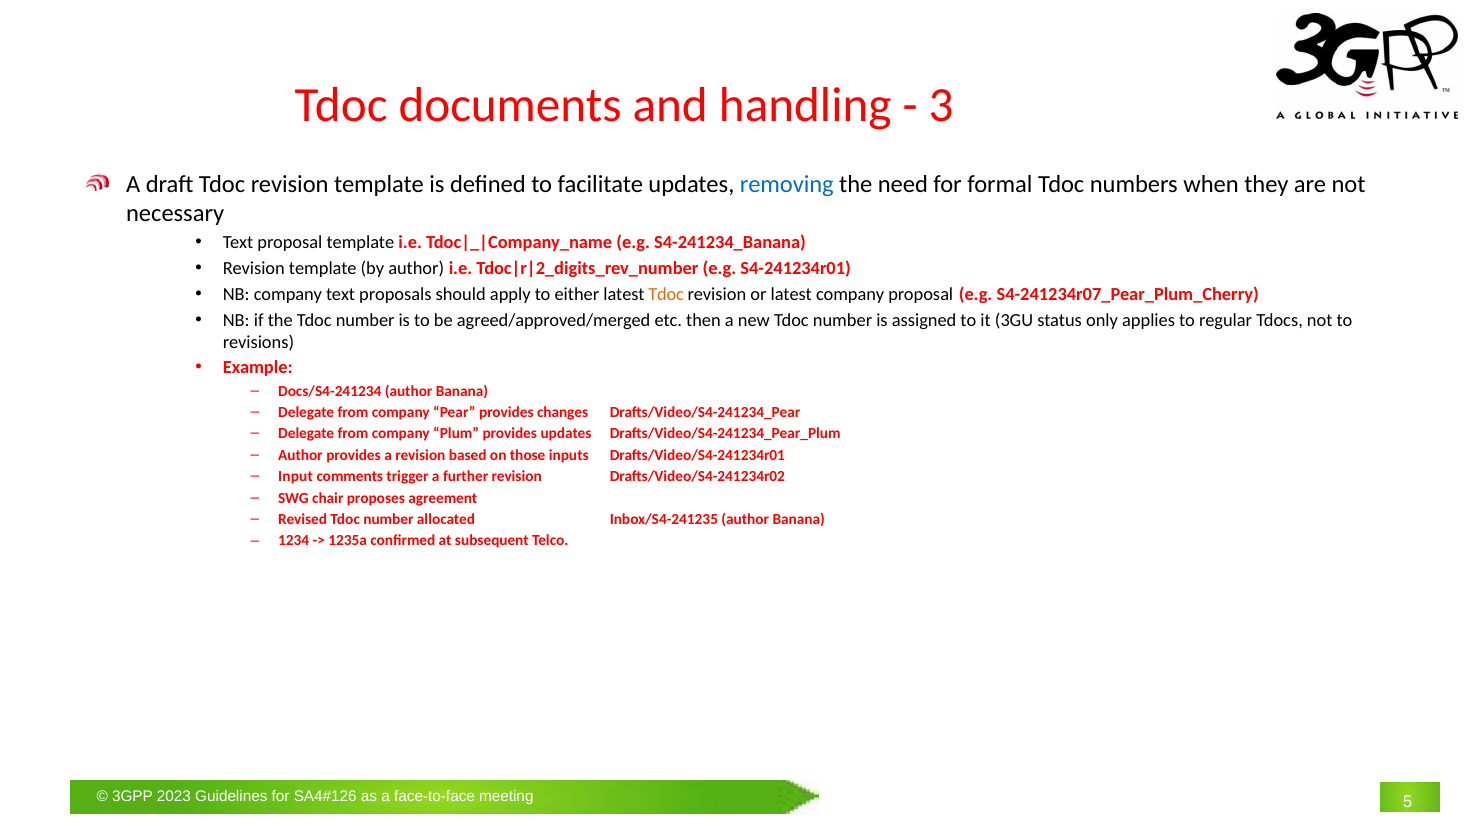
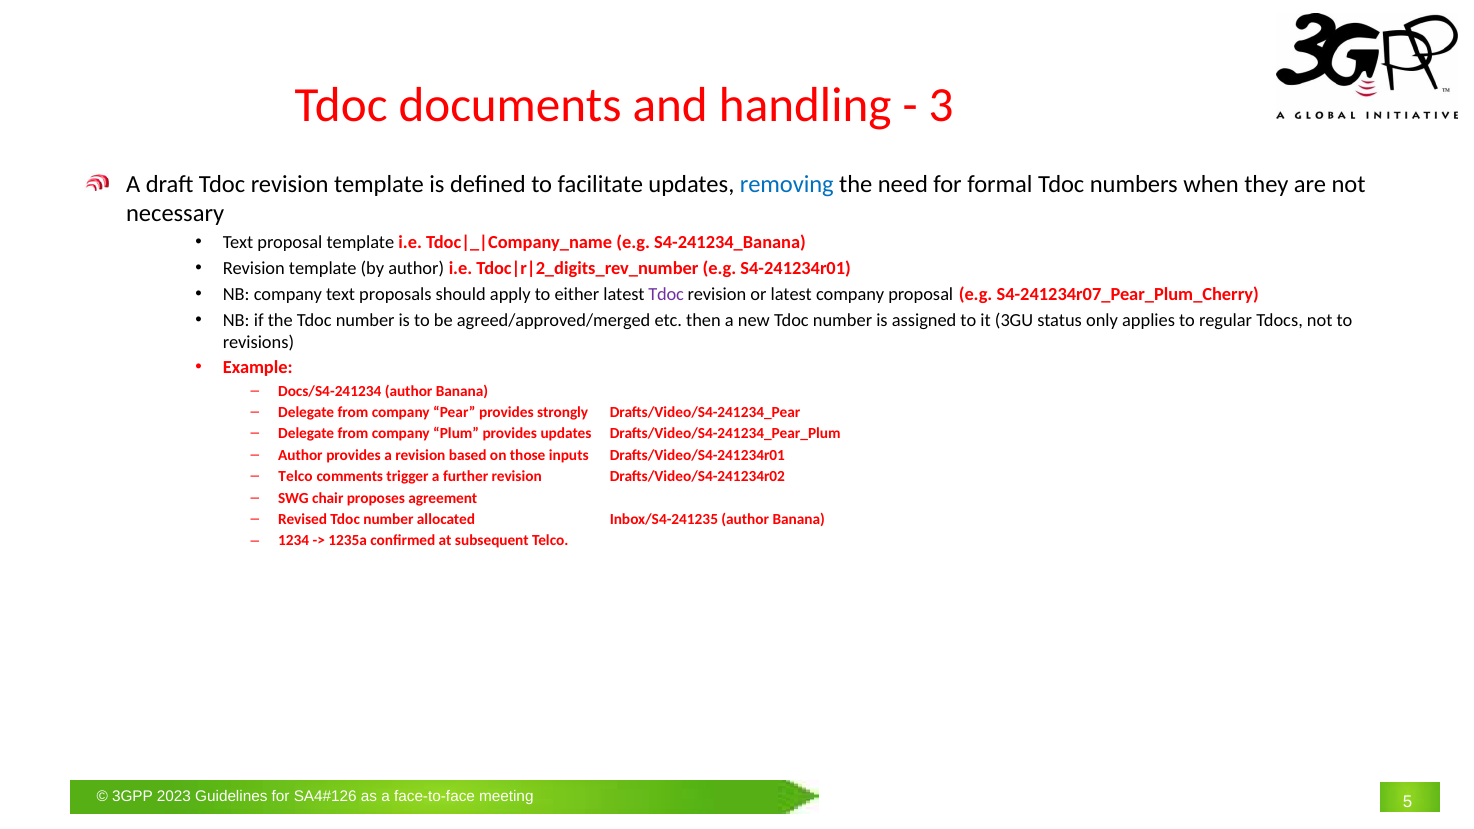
Tdoc colour: orange -> purple (666, 294)
changes: changes -> strongly (563, 412)
Input: Input -> Telco (296, 477)
